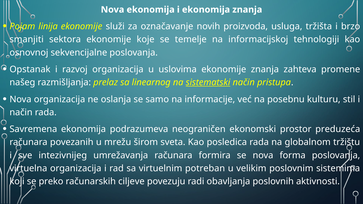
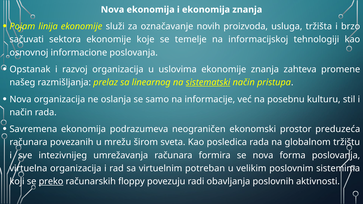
smanjiti: smanjiti -> sačuvati (27, 40)
sekvencijalne: sekvencijalne -> informacione (79, 53)
preko underline: none -> present (51, 182)
ciljeve: ciljeve -> floppy (131, 182)
